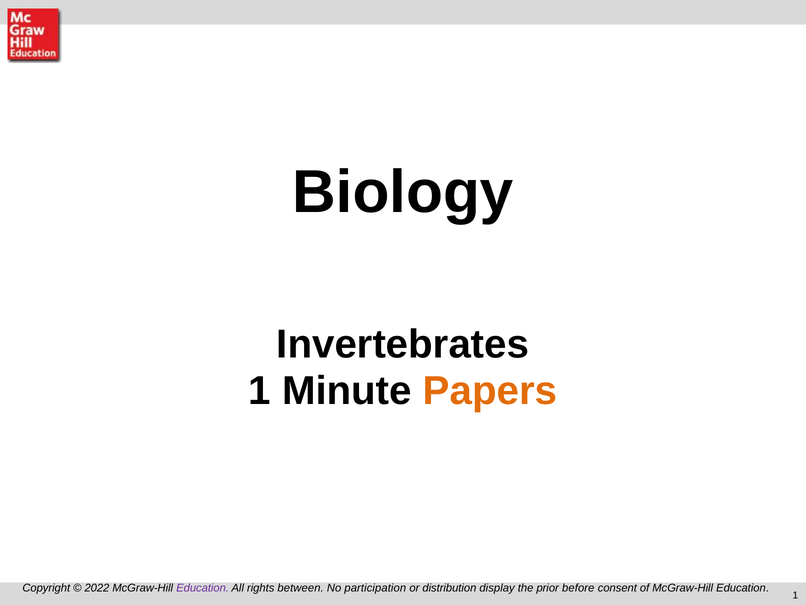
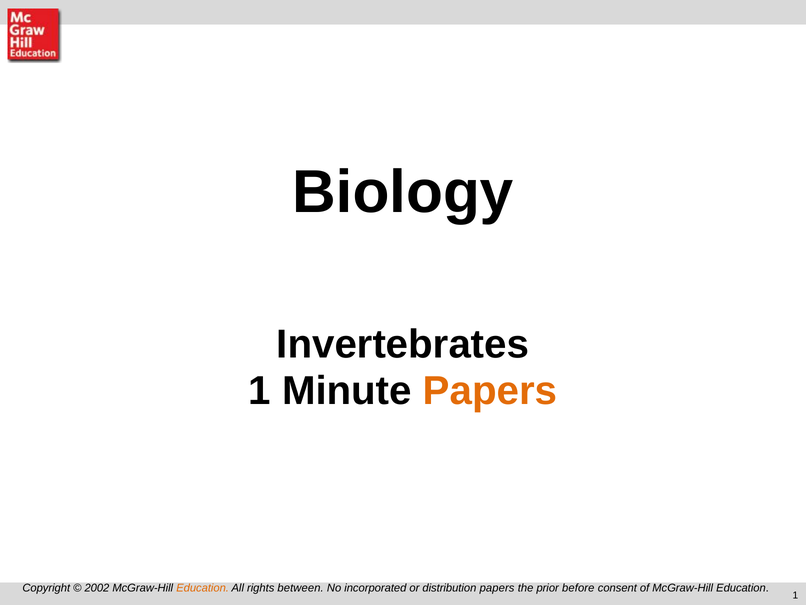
2022: 2022 -> 2002 (97, 587)
Education colour: purple -> orange (203, 587)
participation: participation -> incorporated (375, 587)
distribution display: display -> papers (497, 587)
